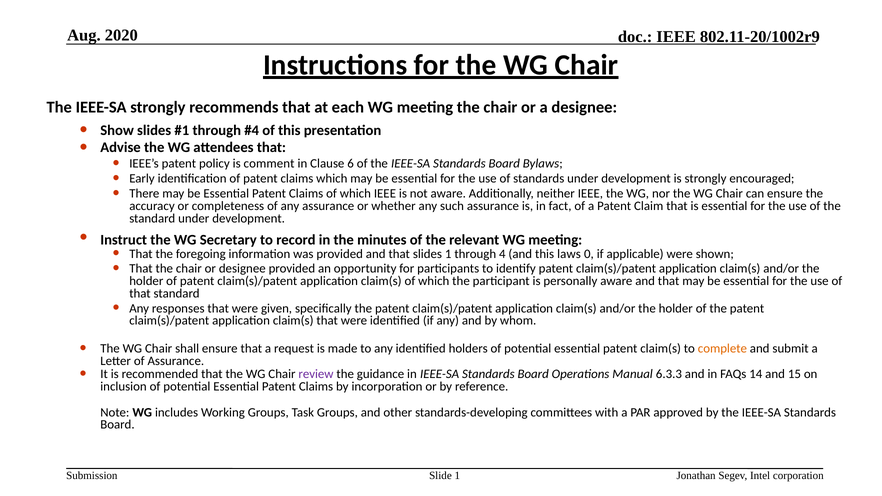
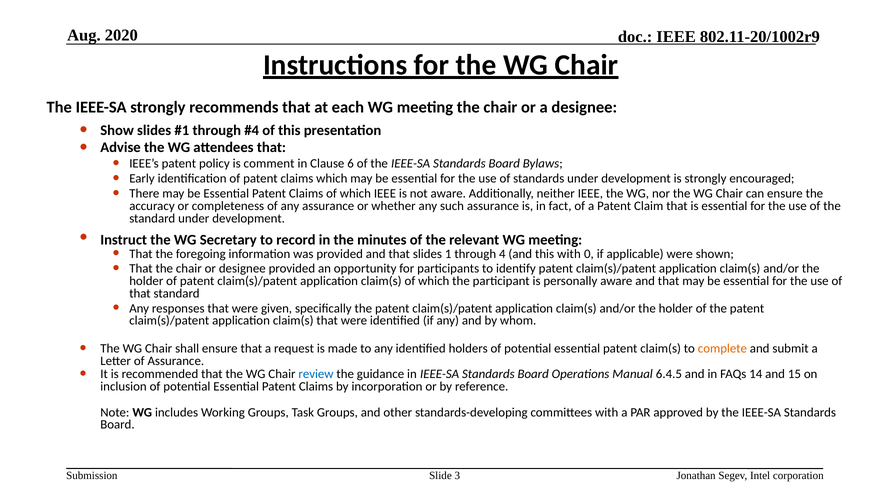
this laws: laws -> with (569, 254)
review colour: purple -> blue (316, 374)
6.3.3: 6.3.3 -> 6.4.5 (669, 374)
Slide 1: 1 -> 3 (457, 476)
